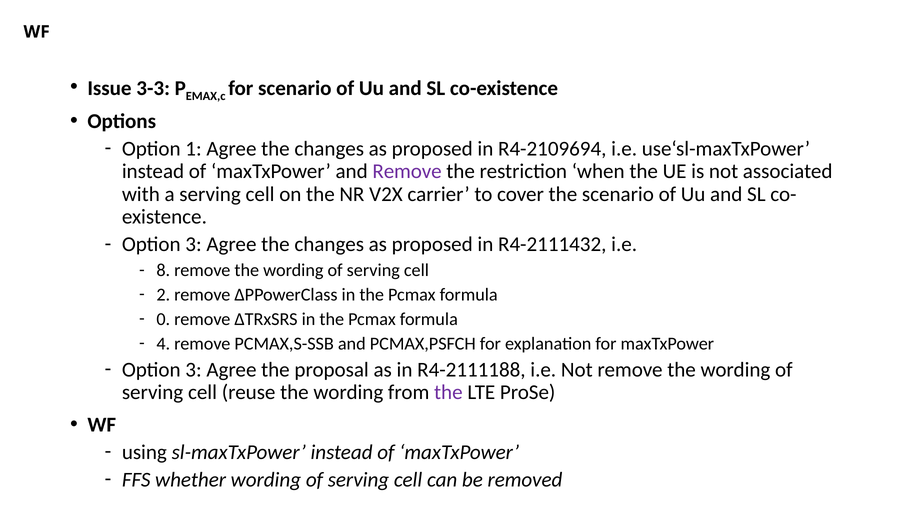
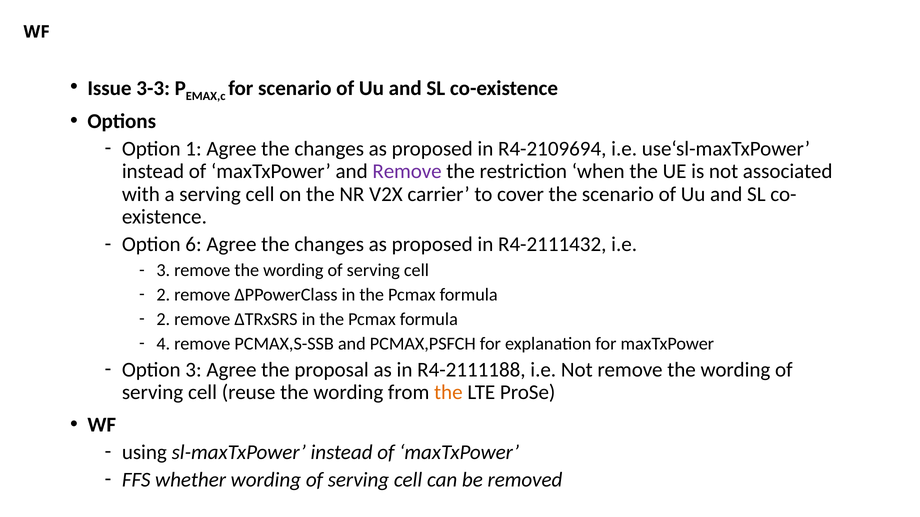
3: 3 -> 6 (193, 245)
8: 8 -> 3 (163, 271)
0: 0 -> 2 (163, 320)
the colour: purple -> orange (448, 393)
